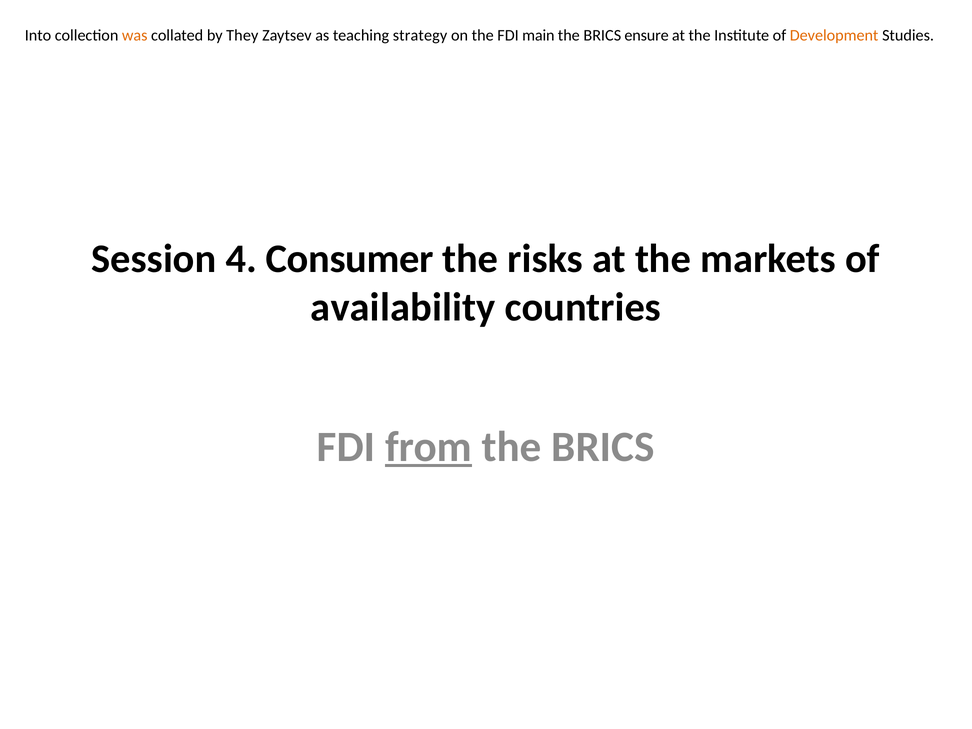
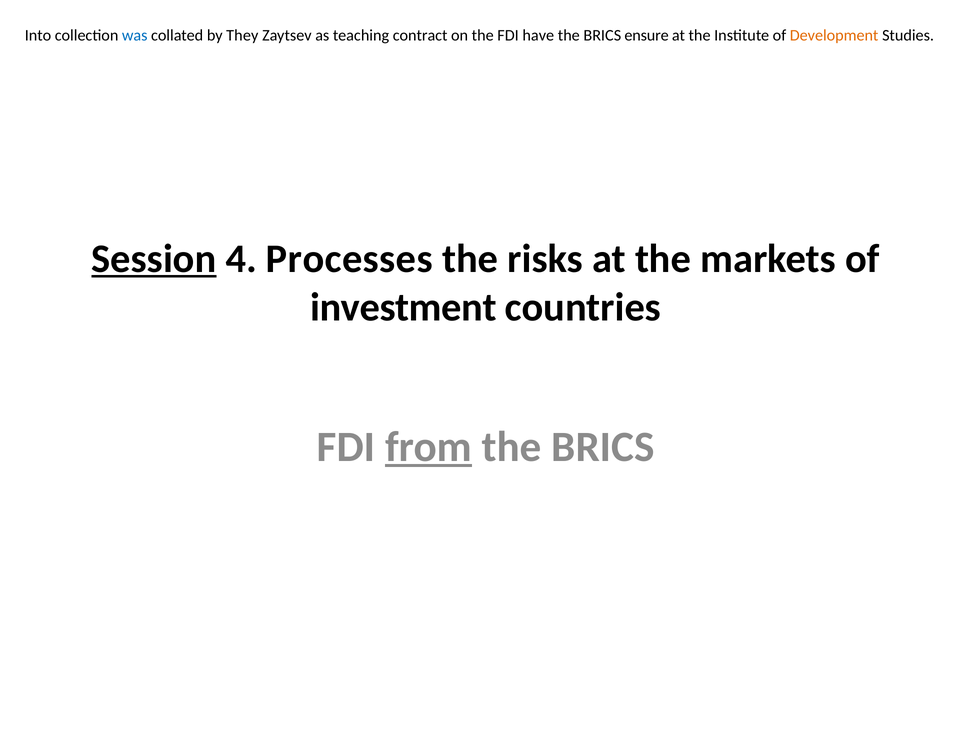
was colour: orange -> blue (135, 36)
strategy: strategy -> contract (420, 36)
main: main -> have (538, 36)
Session underline: none -> present (154, 259)
Consumer: Consumer -> Processes (349, 259)
availability: availability -> investment (403, 307)
